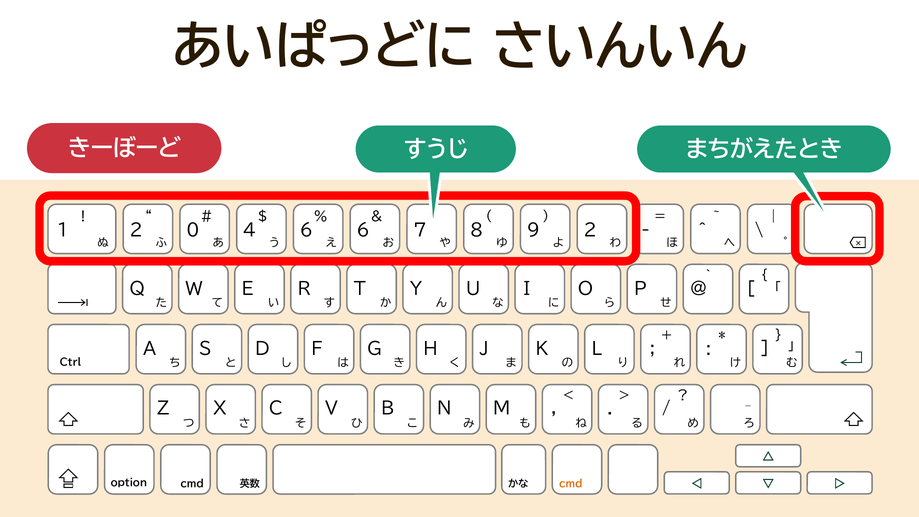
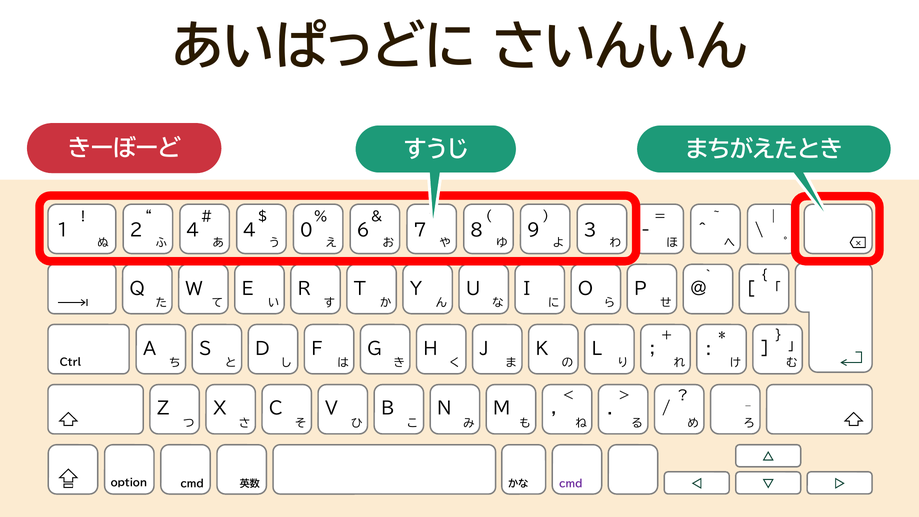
2 0: 0 -> 4 (193, 231)
4 6: 6 -> 0 (306, 231)
9 2: 2 -> 3 (590, 231)
cmd colour: orange -> purple (571, 484)
